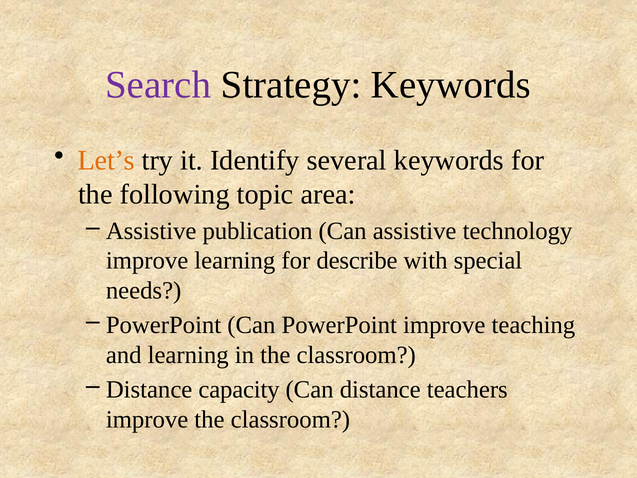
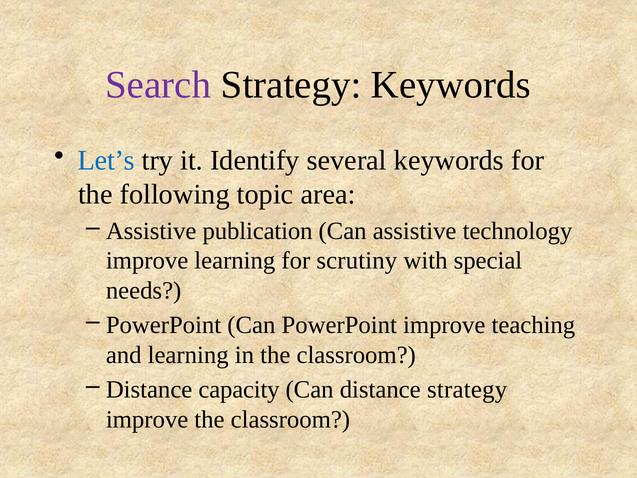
Let’s colour: orange -> blue (106, 160)
describe: describe -> scrutiny (357, 260)
distance teachers: teachers -> strategy (467, 389)
